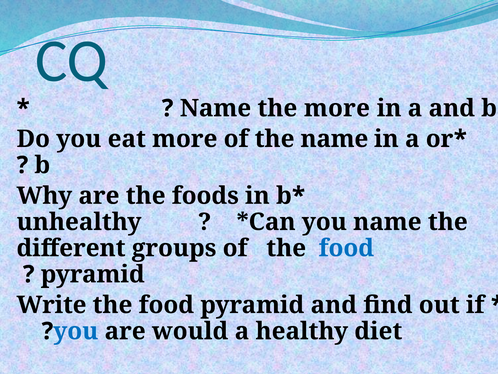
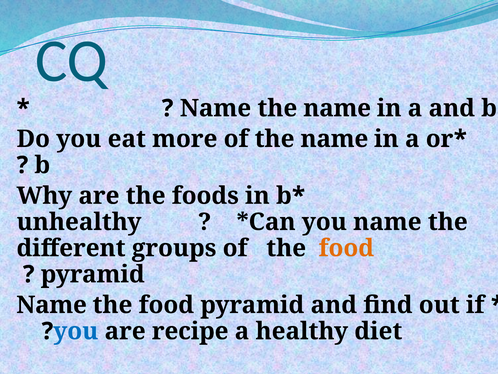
Name the more: more -> name (337, 108)
food colour: blue -> orange (346, 248)
Write: Write -> Name (52, 305)
would: would -> recipe (190, 331)
